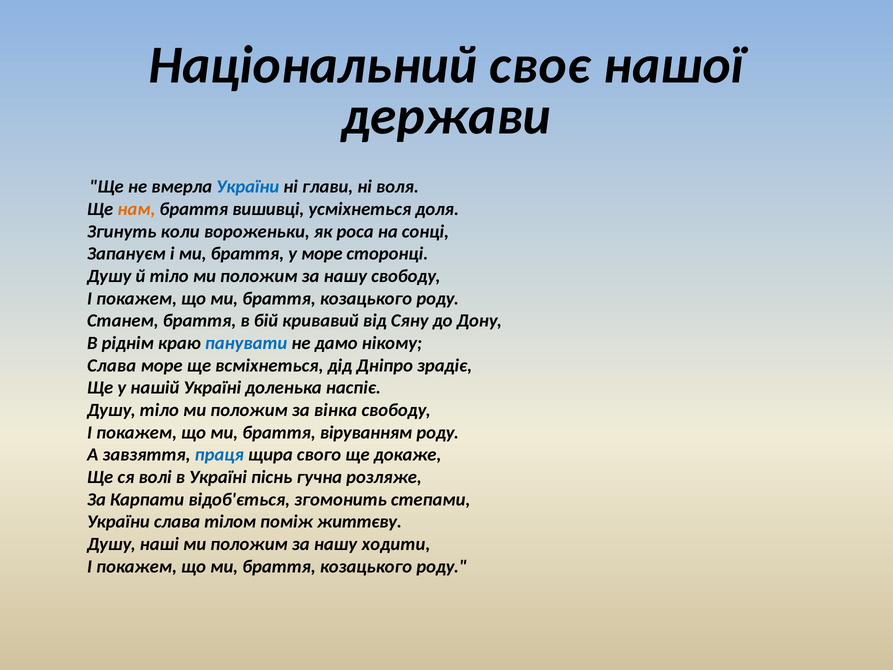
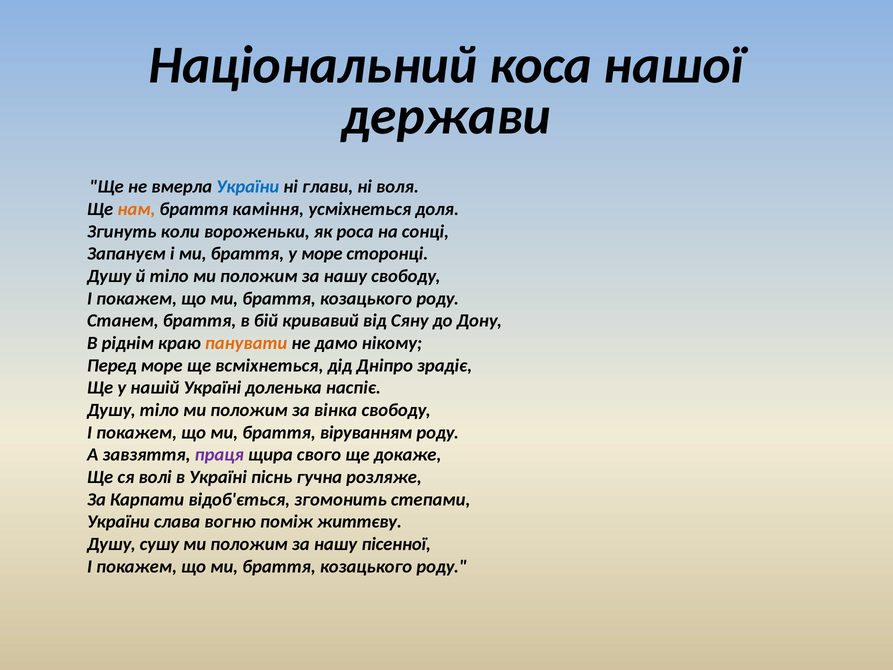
своє: своє -> коса (541, 65)
вишивці: вишивці -> каміння (268, 209)
панувати colour: blue -> orange (246, 343)
Слава: Слава -> Перед (112, 365)
праця colour: blue -> purple (219, 455)
тілом: тілом -> вогню (230, 522)
наші: наші -> сушу (159, 544)
ходити: ходити -> пісенної (396, 544)
